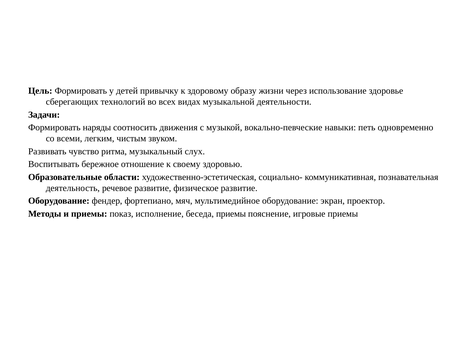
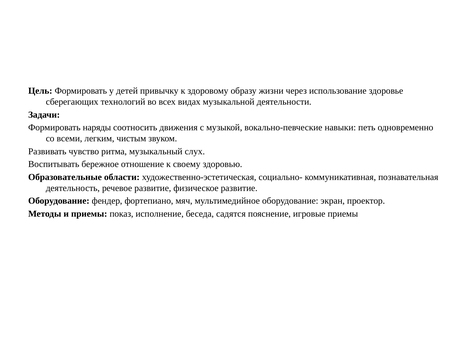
беседа приемы: приемы -> садятся (231, 213)
